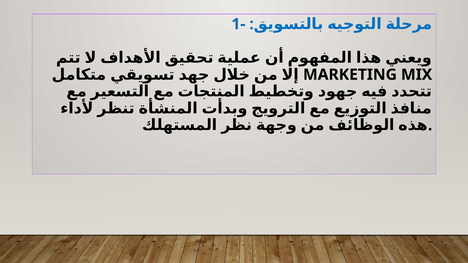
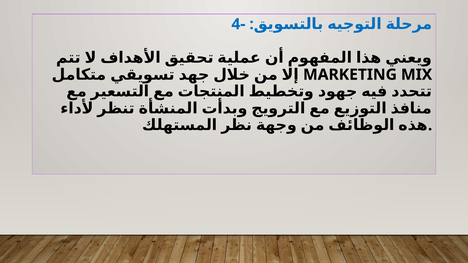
1-: 1- -> 4- (238, 24)
